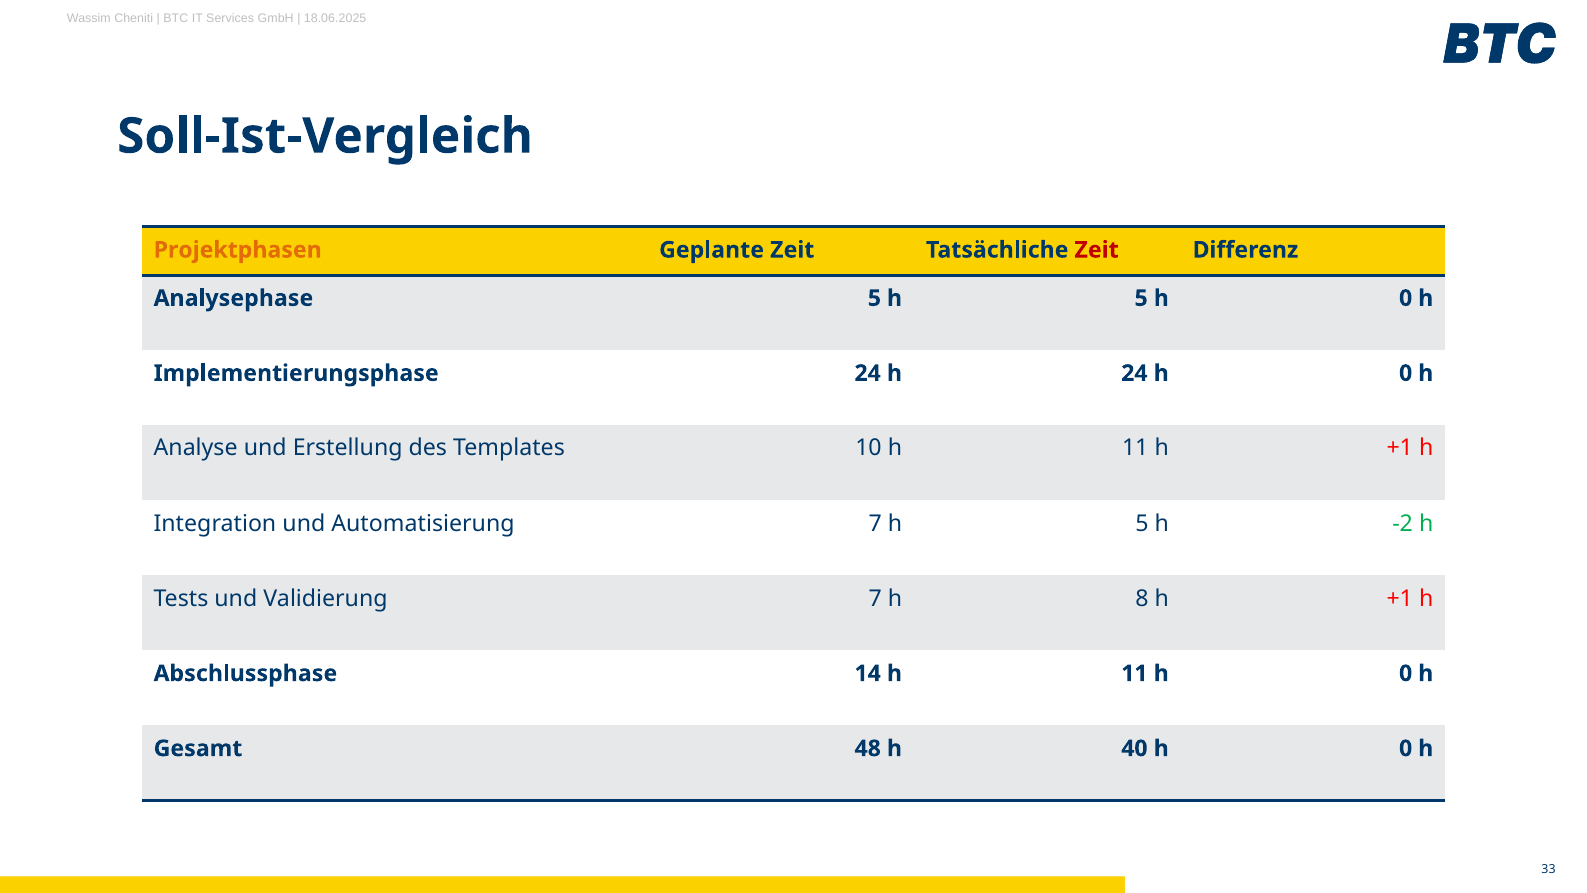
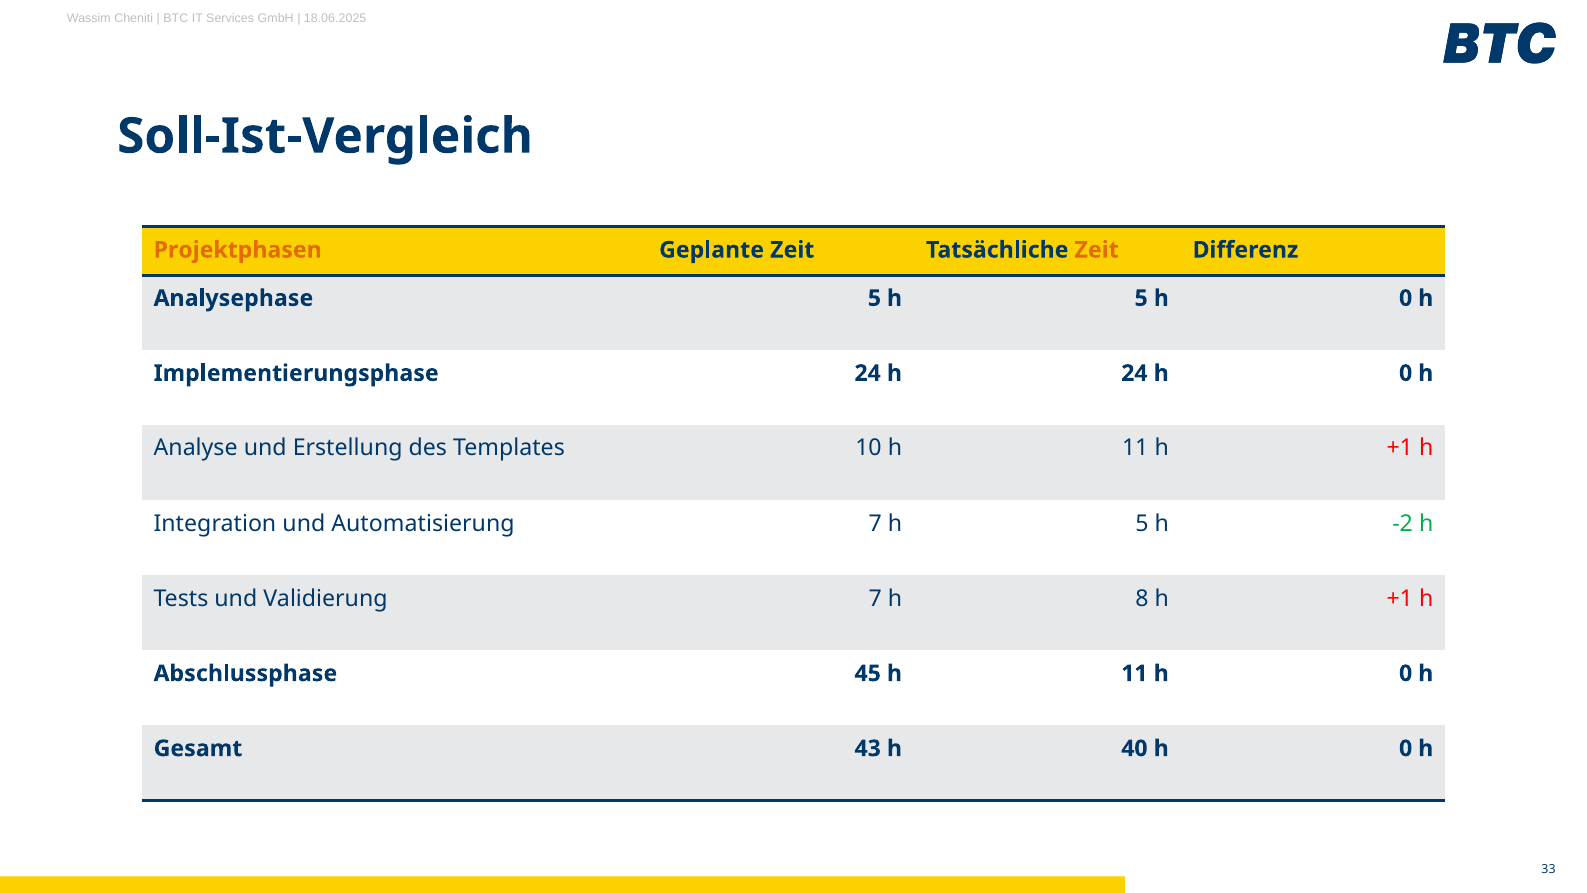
Zeit colour: red -> orange (1097, 250)
14: 14 -> 45 (868, 673)
48: 48 -> 43 (868, 748)
